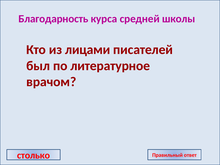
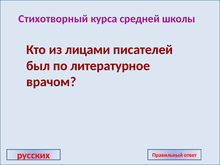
Благодарность: Благодарность -> Стихотворный (53, 19)
столько: столько -> русских (33, 155)
